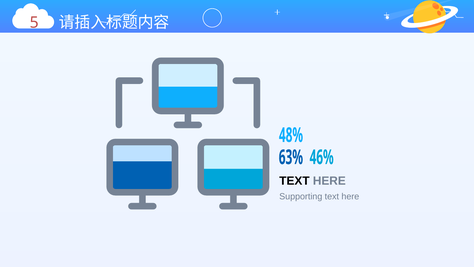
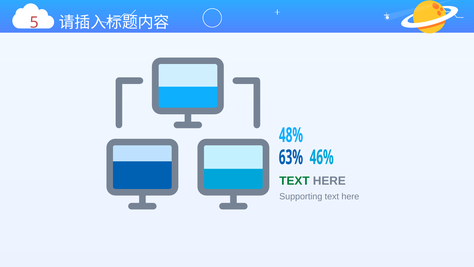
TEXT colour: black -> green (294, 181)
